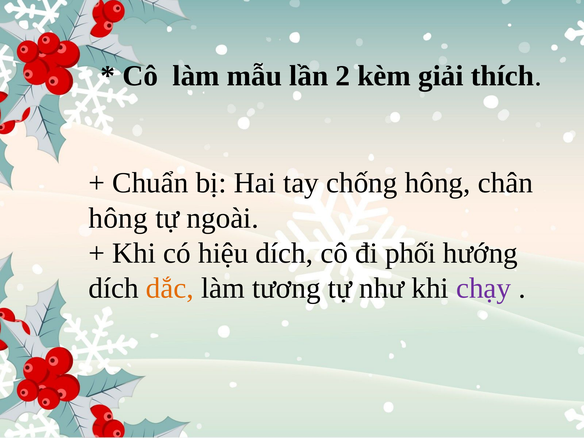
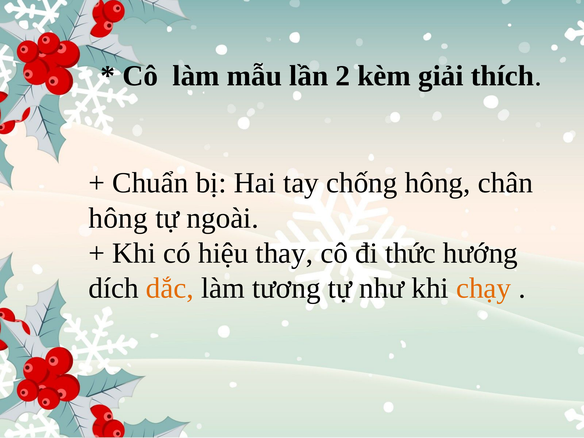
hiệu dích: dích -> thay (284, 253)
phối: phối -> thức (411, 253)
chạy colour: purple -> orange (484, 288)
